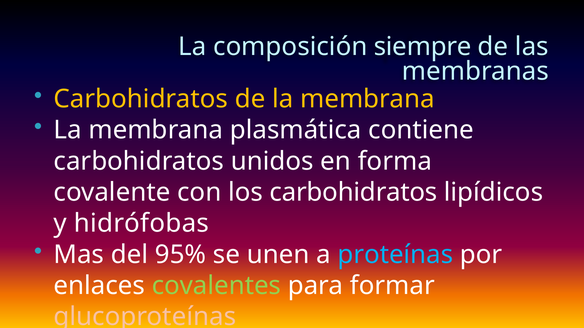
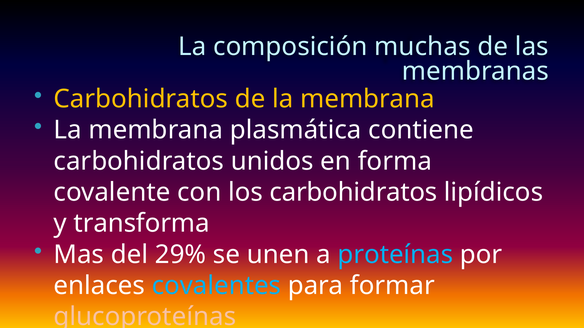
siempre: siempre -> muchas (422, 47)
hidrófobas: hidrófobas -> transforma (142, 224)
95%: 95% -> 29% (181, 255)
covalentes colour: light green -> light blue (216, 286)
